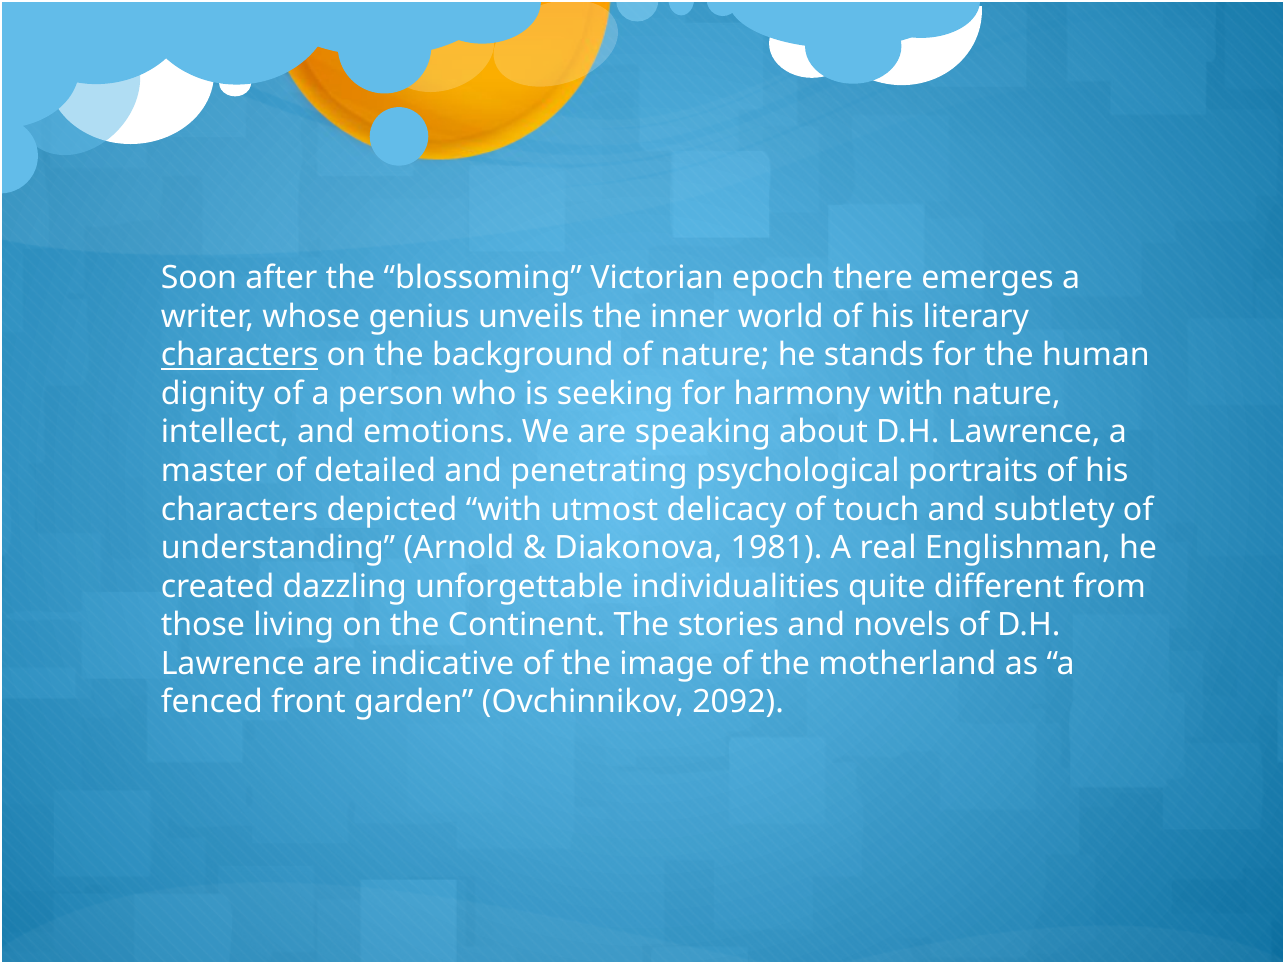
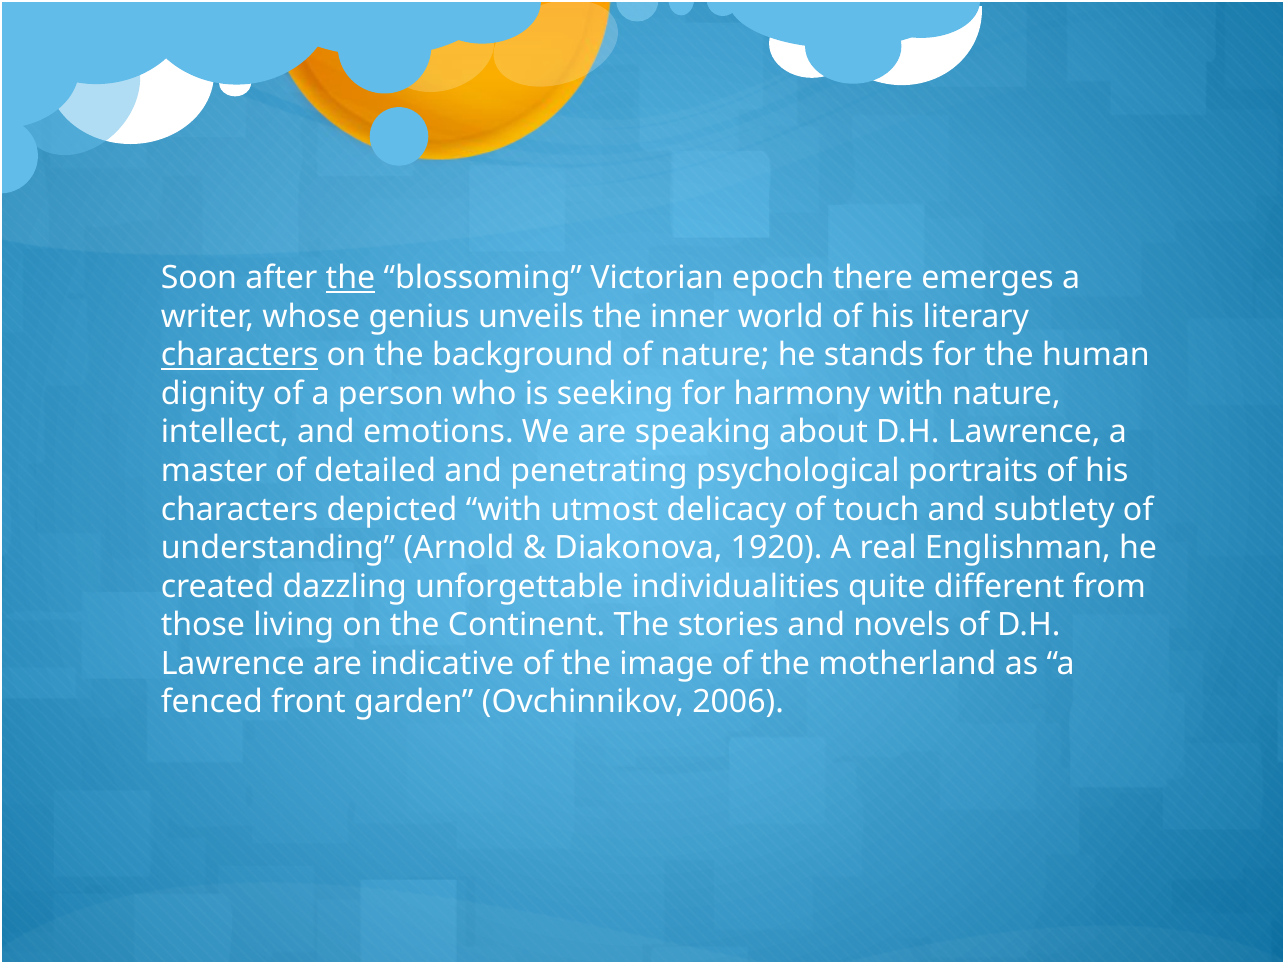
the underline: none -> present (350, 278)
1981: 1981 -> 1920 (777, 548)
2092: 2092 -> 2006 (738, 702)
